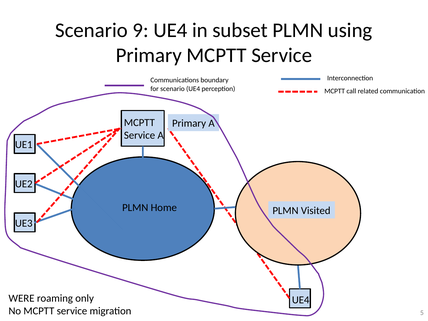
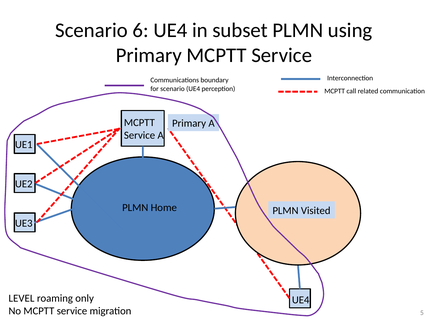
9: 9 -> 6 (141, 30)
WERE: WERE -> LEVEL (21, 298)
